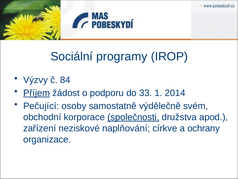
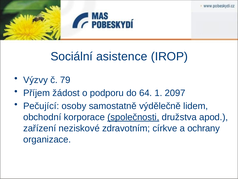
programy: programy -> asistence (122, 56)
84: 84 -> 79 (65, 80)
Příjem underline: present -> none (37, 93)
33: 33 -> 64 (146, 93)
2014: 2014 -> 2097 (175, 93)
svém: svém -> lidem (196, 106)
naplňování: naplňování -> zdravotním (126, 128)
